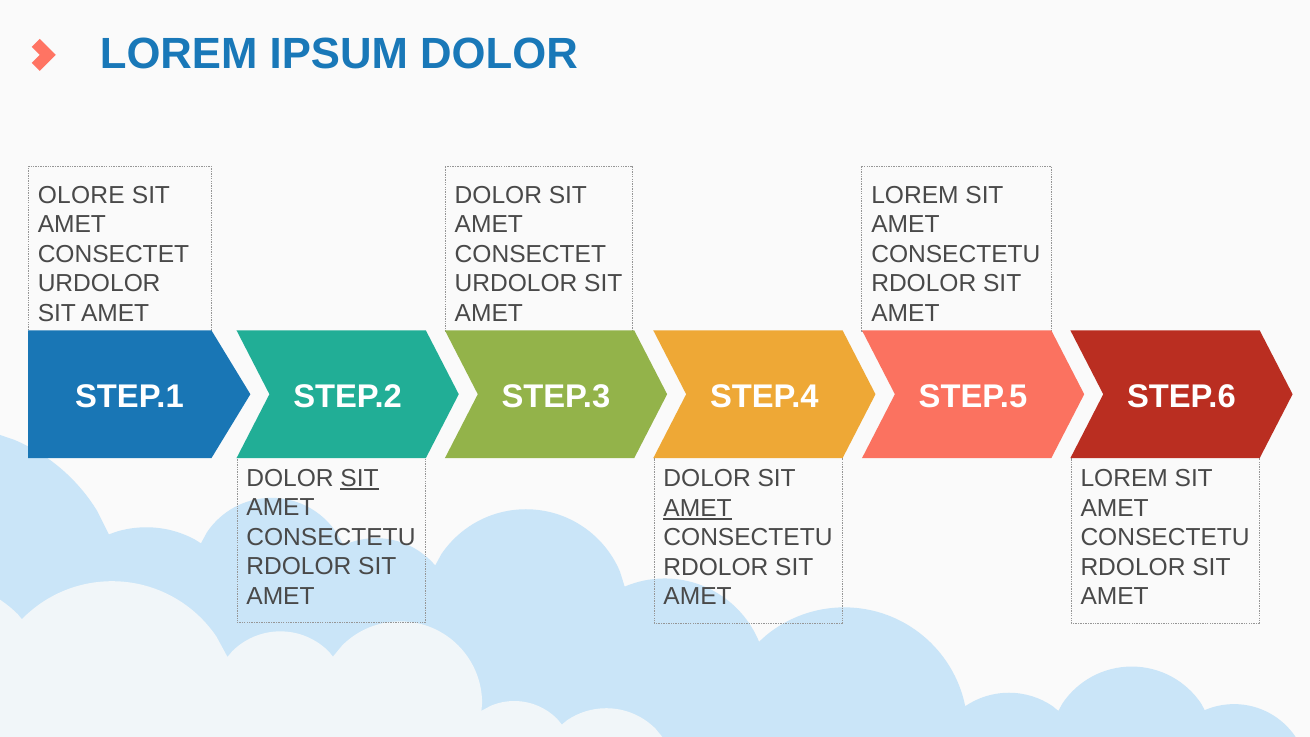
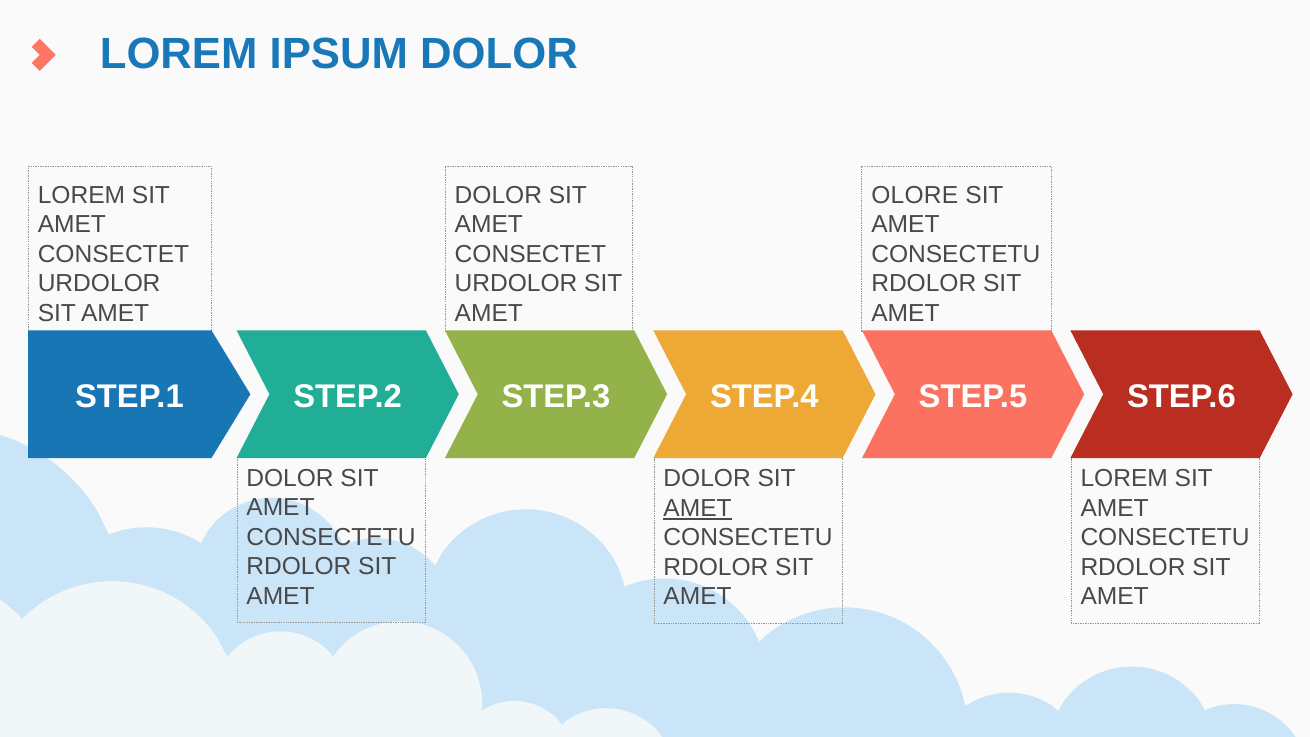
OLORE: OLORE -> LOREM (81, 195)
LOREM: LOREM -> OLORE (915, 195)
SIT underline: present -> none (360, 478)
